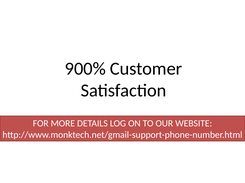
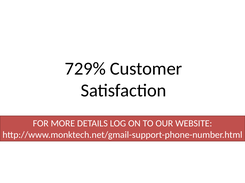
900%: 900% -> 729% (85, 69)
